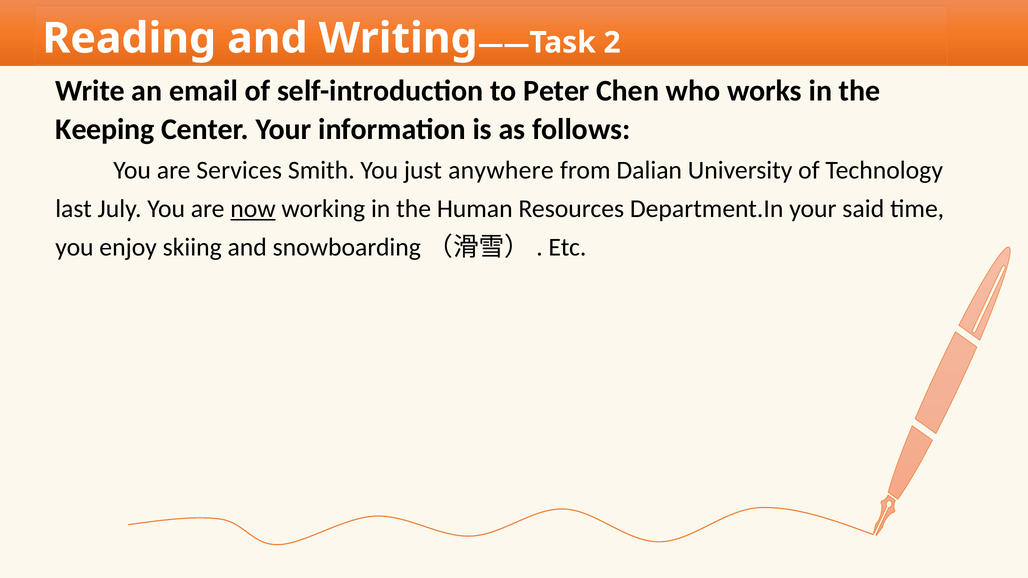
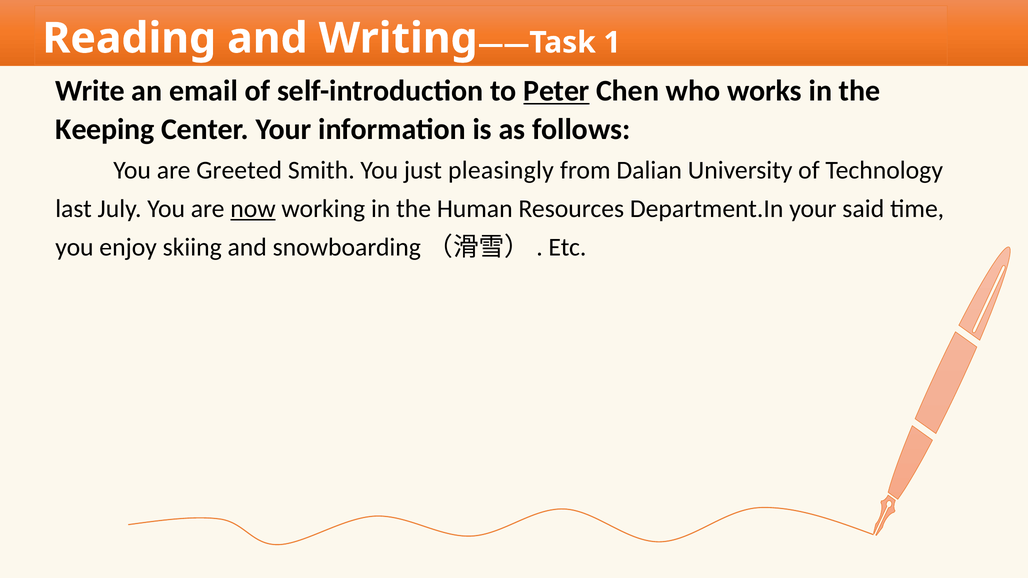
2: 2 -> 1 (612, 43)
Peter underline: none -> present (556, 91)
Services: Services -> Greeted (239, 170)
anywhere: anywhere -> pleasingly (501, 170)
